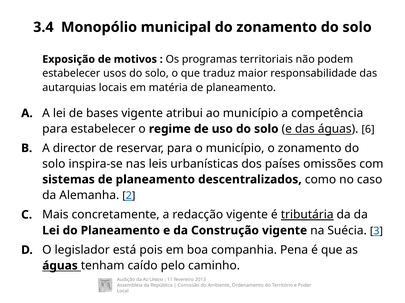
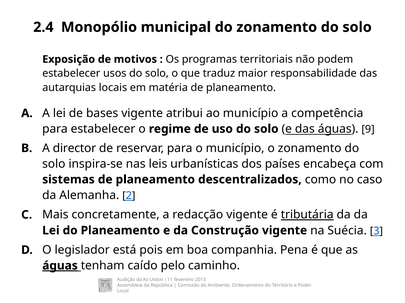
3.4: 3.4 -> 2.4 (43, 27)
6: 6 -> 9 (368, 130)
omissões: omissões -> encabeça (330, 164)
águas underline: none -> present (60, 266)
